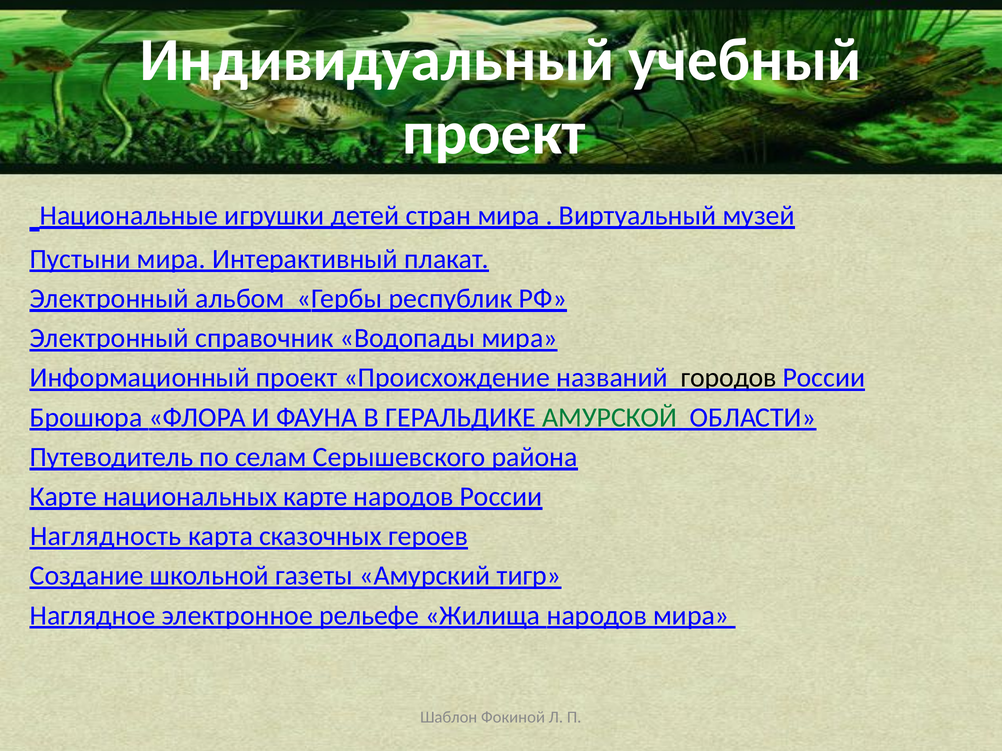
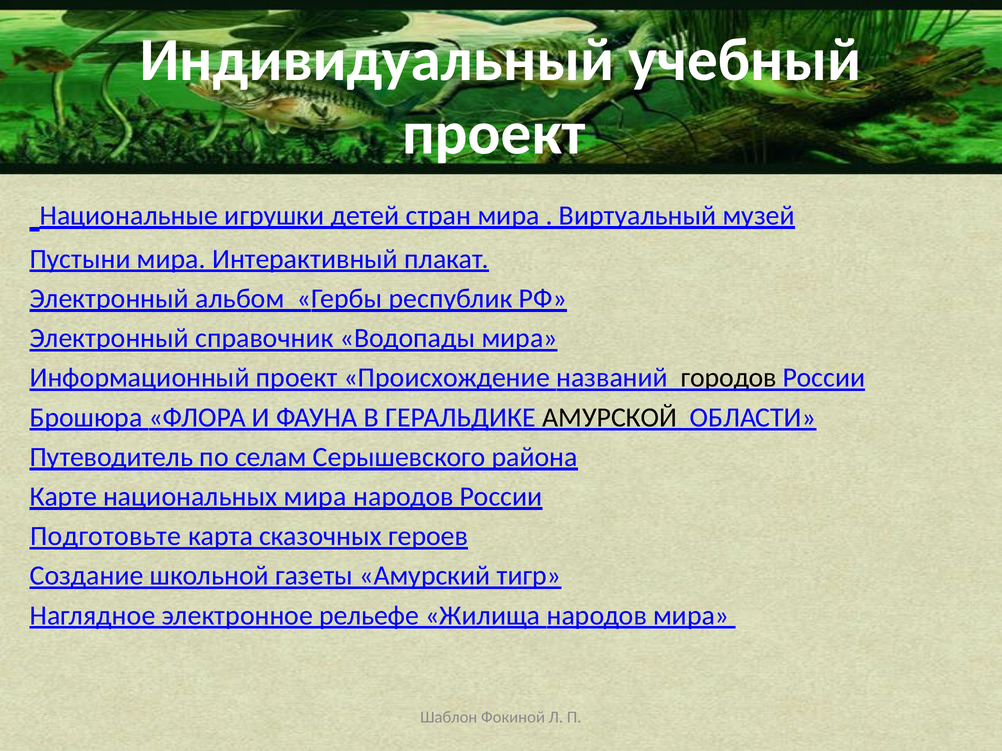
АМУРСКОЙ colour: green -> black (610, 418)
национальных карте: карте -> мира (315, 497)
Наглядность: Наглядность -> Подготовьте (106, 537)
